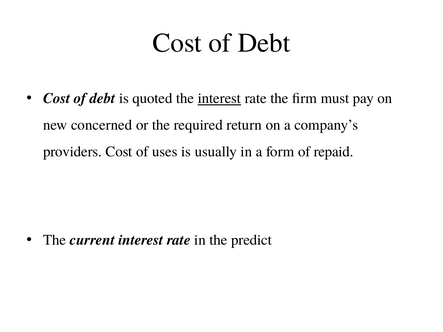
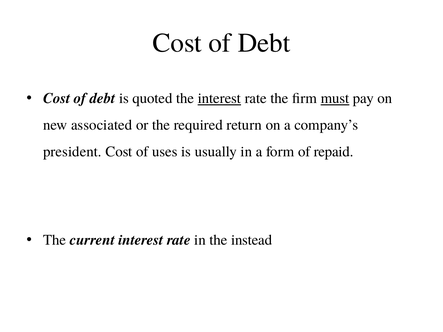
must underline: none -> present (335, 98)
concerned: concerned -> associated (102, 125)
providers: providers -> president (72, 152)
predict: predict -> instead (252, 240)
